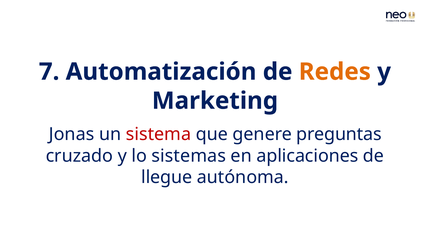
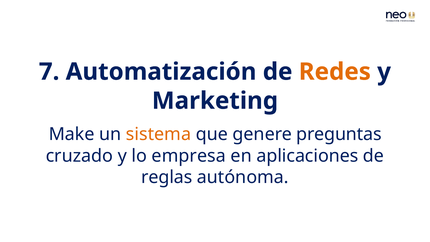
Jonas: Jonas -> Make (72, 134)
sistema colour: red -> orange (159, 134)
sistemas: sistemas -> empresa (189, 156)
llegue: llegue -> reglas (167, 177)
